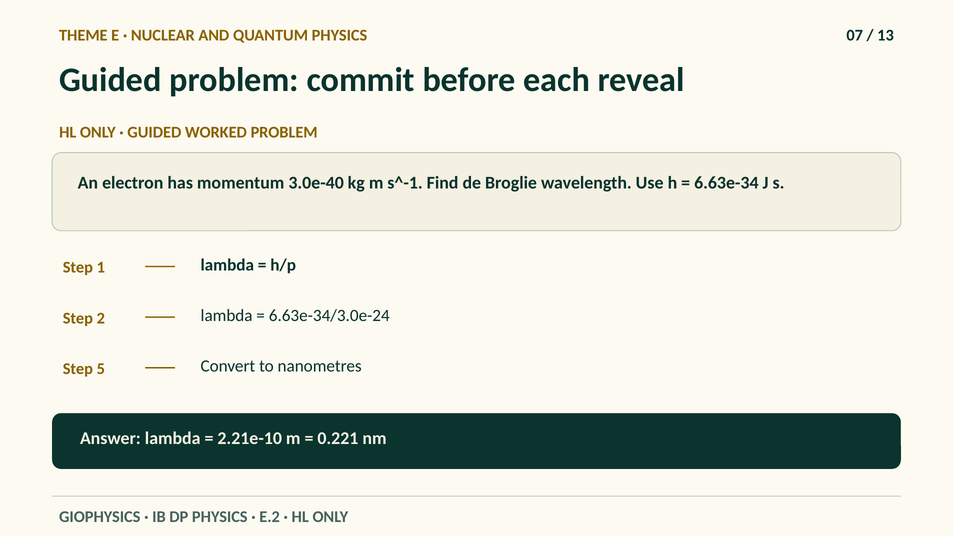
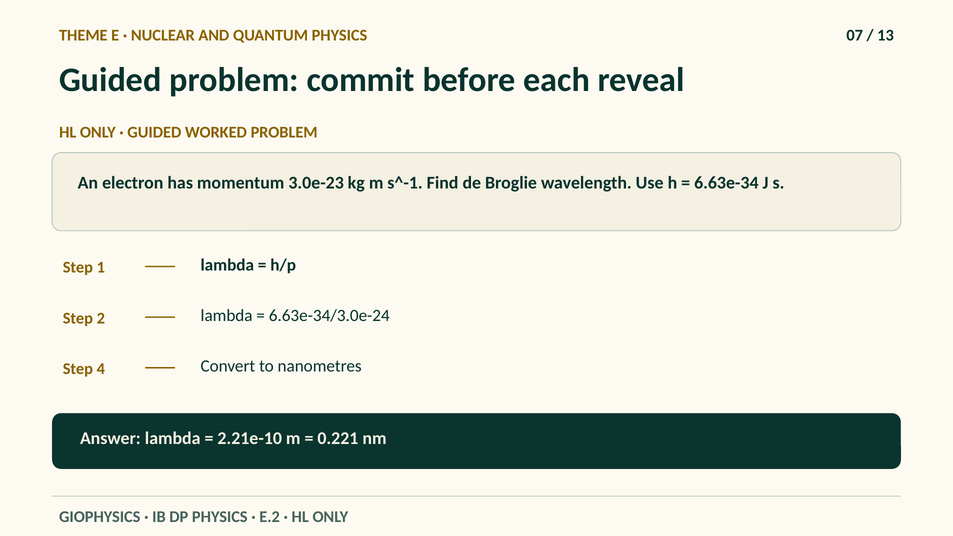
3.0e-40: 3.0e-40 -> 3.0e-23 (316, 183)
5: 5 -> 4 (101, 369)
